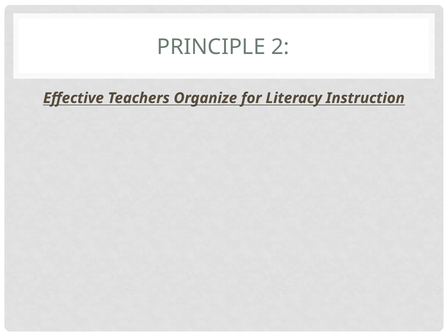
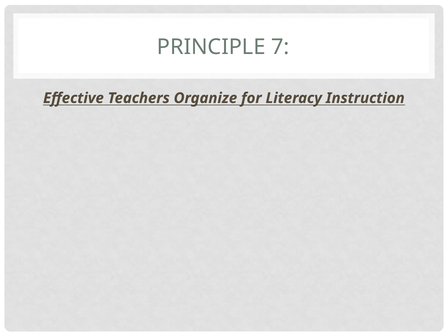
2: 2 -> 7 (280, 47)
